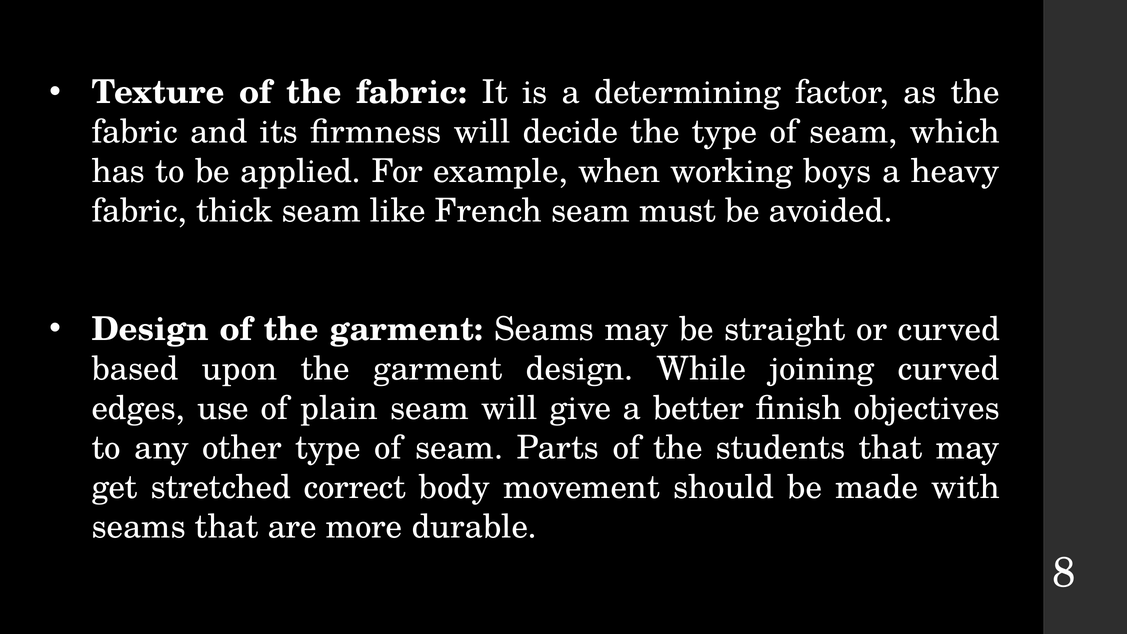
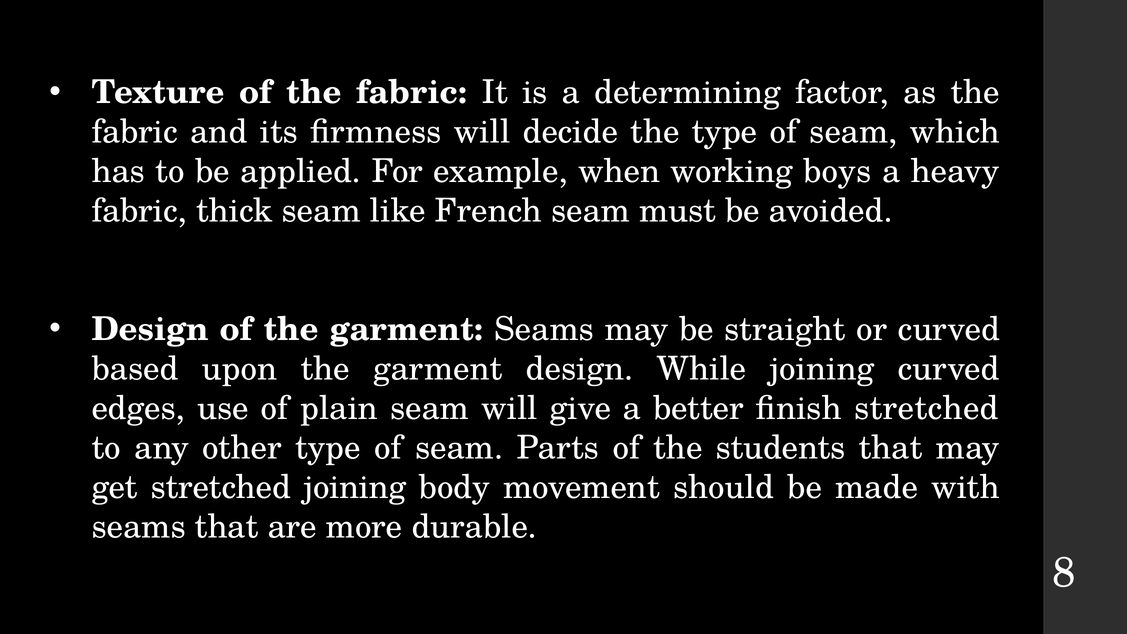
finish objectives: objectives -> stretched (926, 408)
stretched correct: correct -> joining (355, 487)
